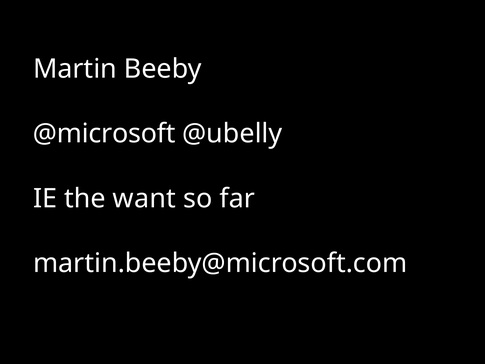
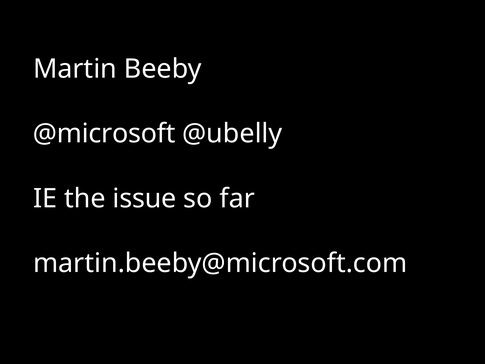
want: want -> issue (145, 198)
